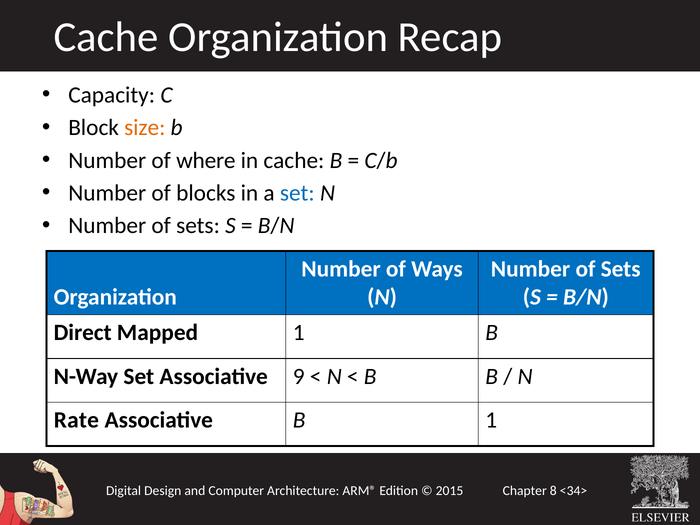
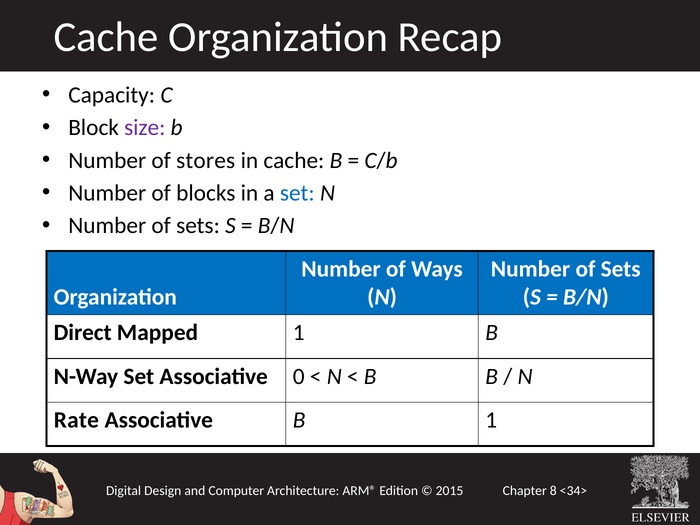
size colour: orange -> purple (145, 128)
where: where -> stores (206, 160)
9: 9 -> 0 (299, 376)
